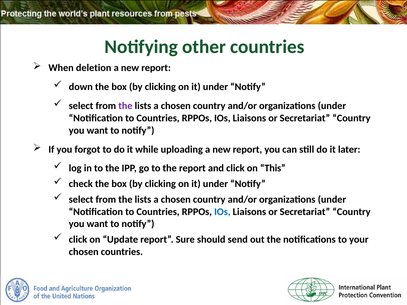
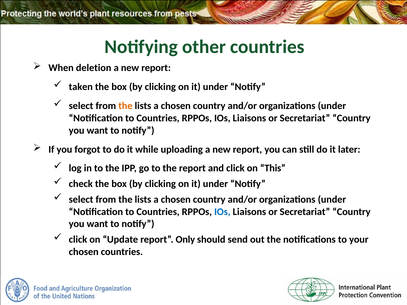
down: down -> taken (81, 87)
the colour: purple -> orange (125, 106)
Sure: Sure -> Only (185, 240)
